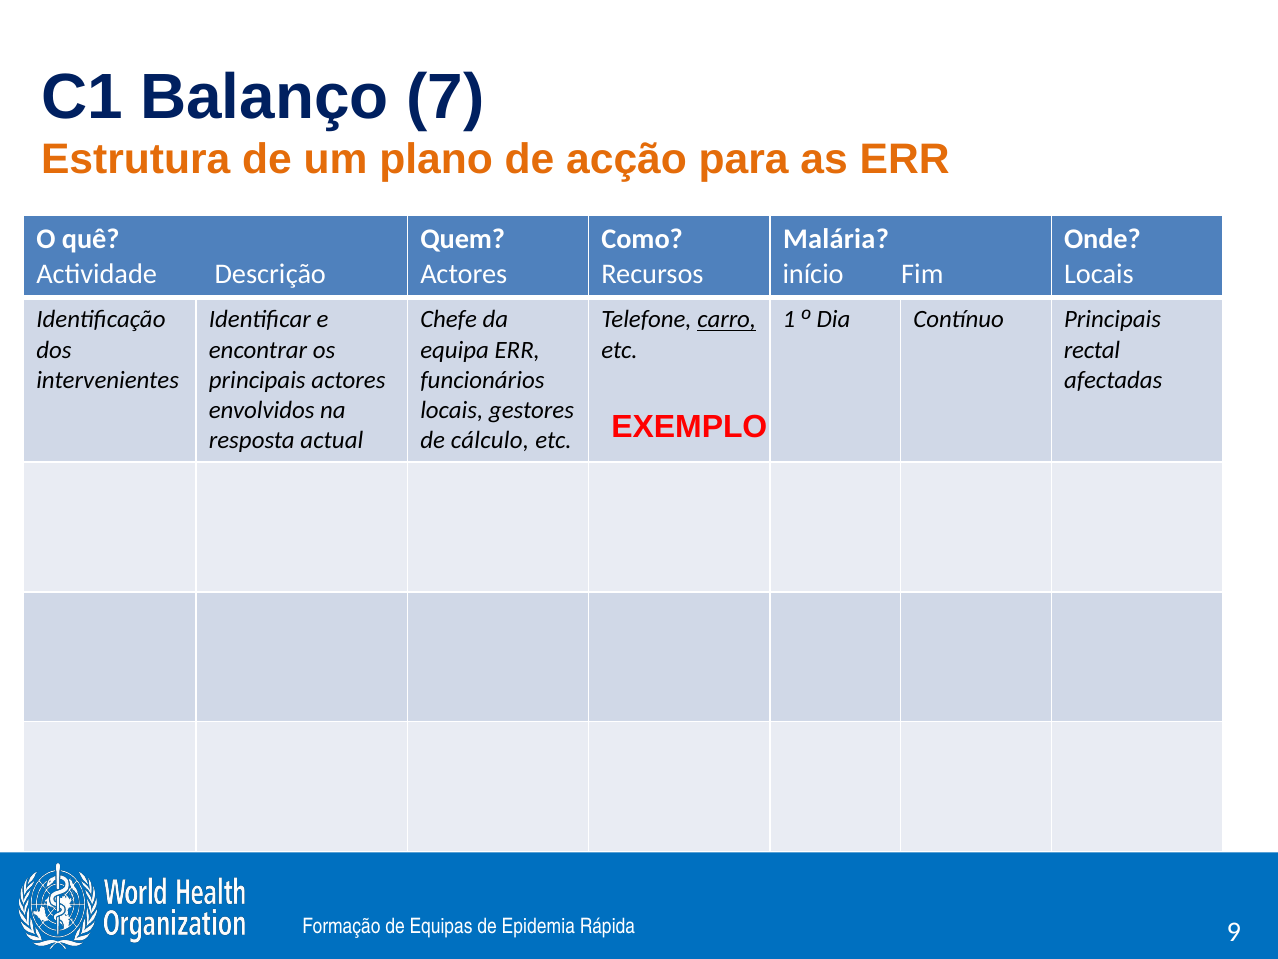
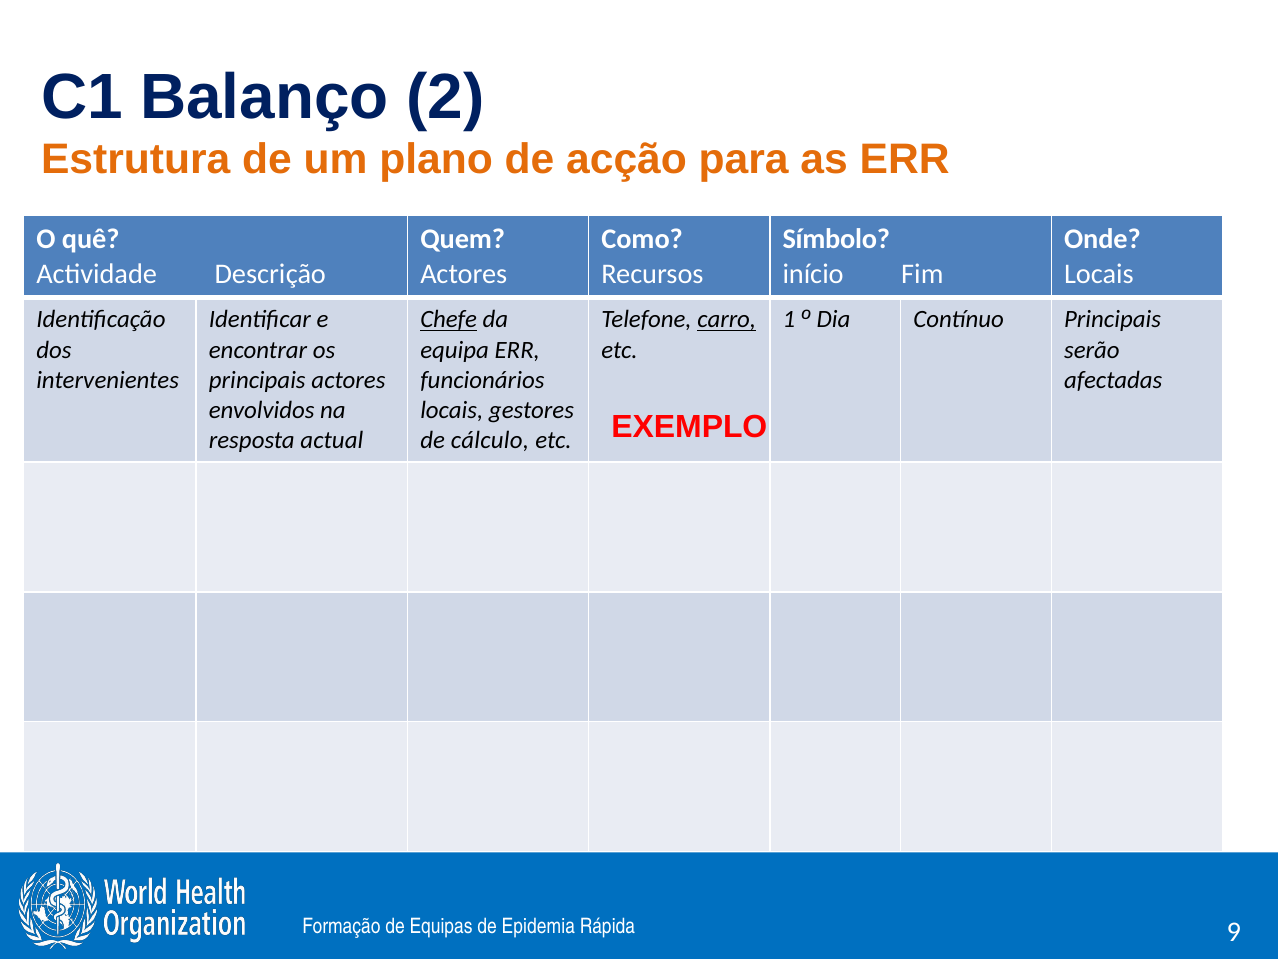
7: 7 -> 2 (445, 97)
Malária: Malária -> Símbolo (836, 239)
Chefe underline: none -> present (449, 319)
rectal: rectal -> serão (1092, 350)
